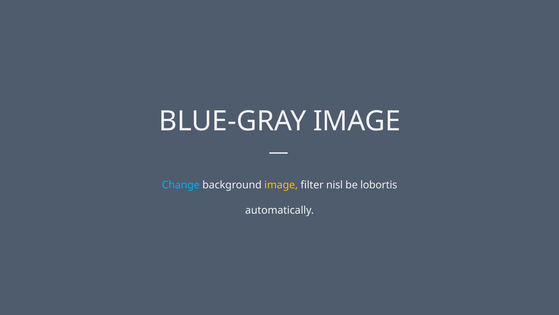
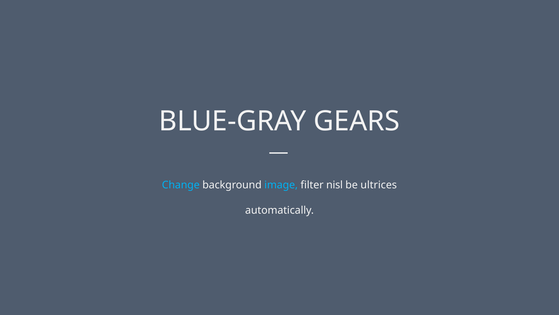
BLUE-GRAY IMAGE: IMAGE -> GEARS (357, 121)
image colour: yellow -> light blue (281, 185)
lobortis: lobortis -> ultrices (379, 185)
